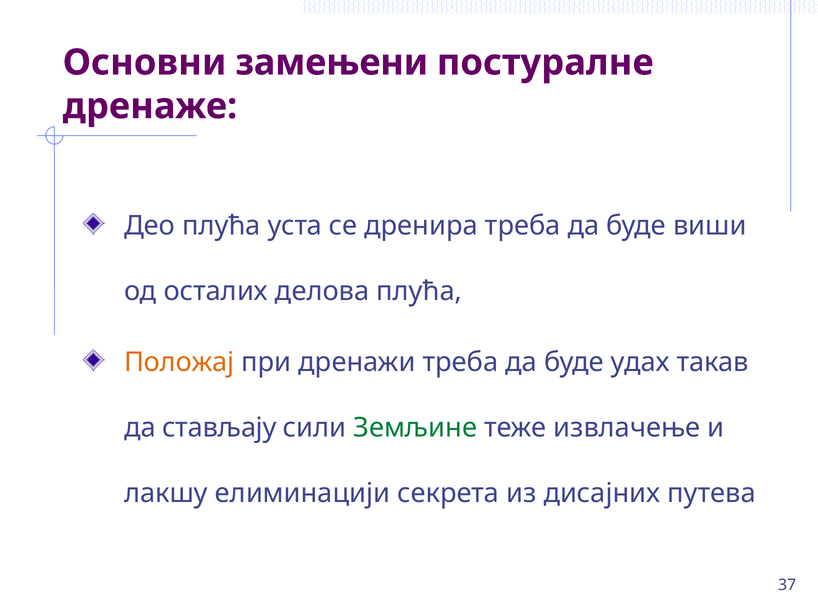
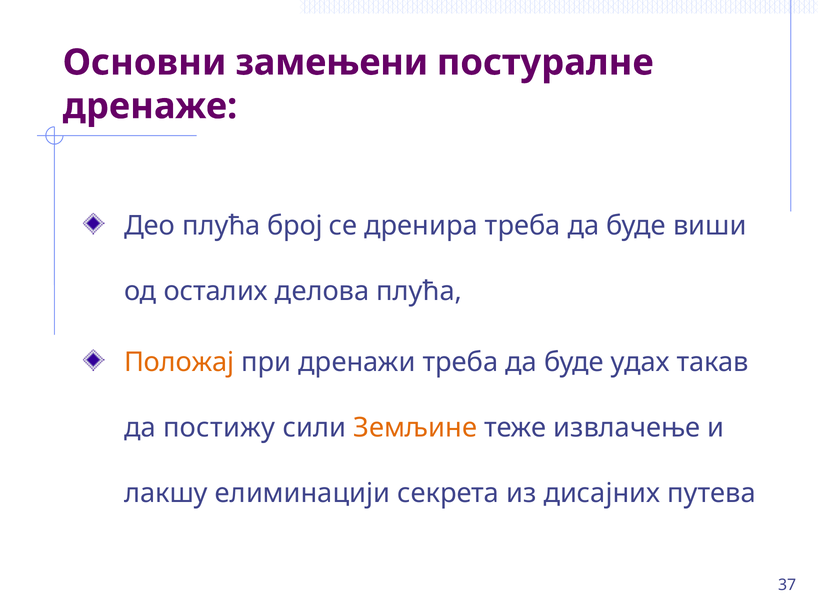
уста: уста -> број (295, 226)
стављају: стављају -> постижу (219, 427)
Земљине colour: green -> orange (415, 427)
